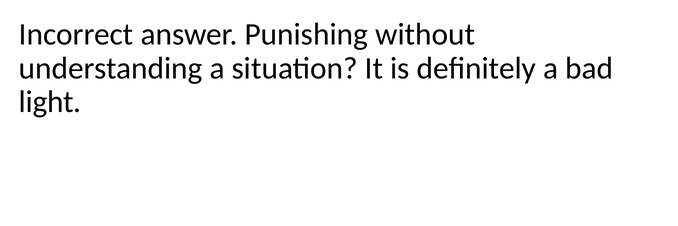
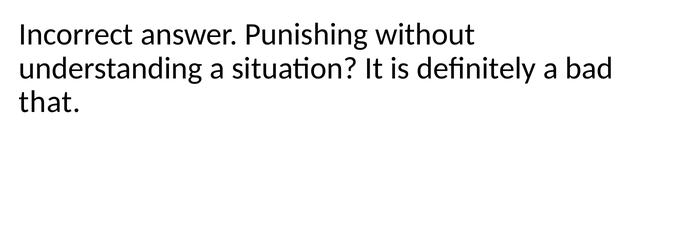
light: light -> that (50, 102)
